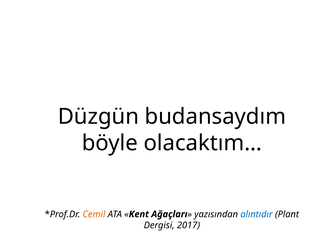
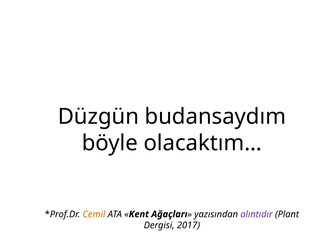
alıntıdır colour: blue -> purple (256, 214)
